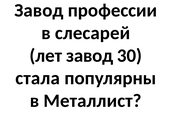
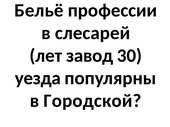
Завод: Завод -> Бельё (39, 10)
стала: стала -> уезда (38, 78)
Металлист: Металлист -> Городской (92, 101)
